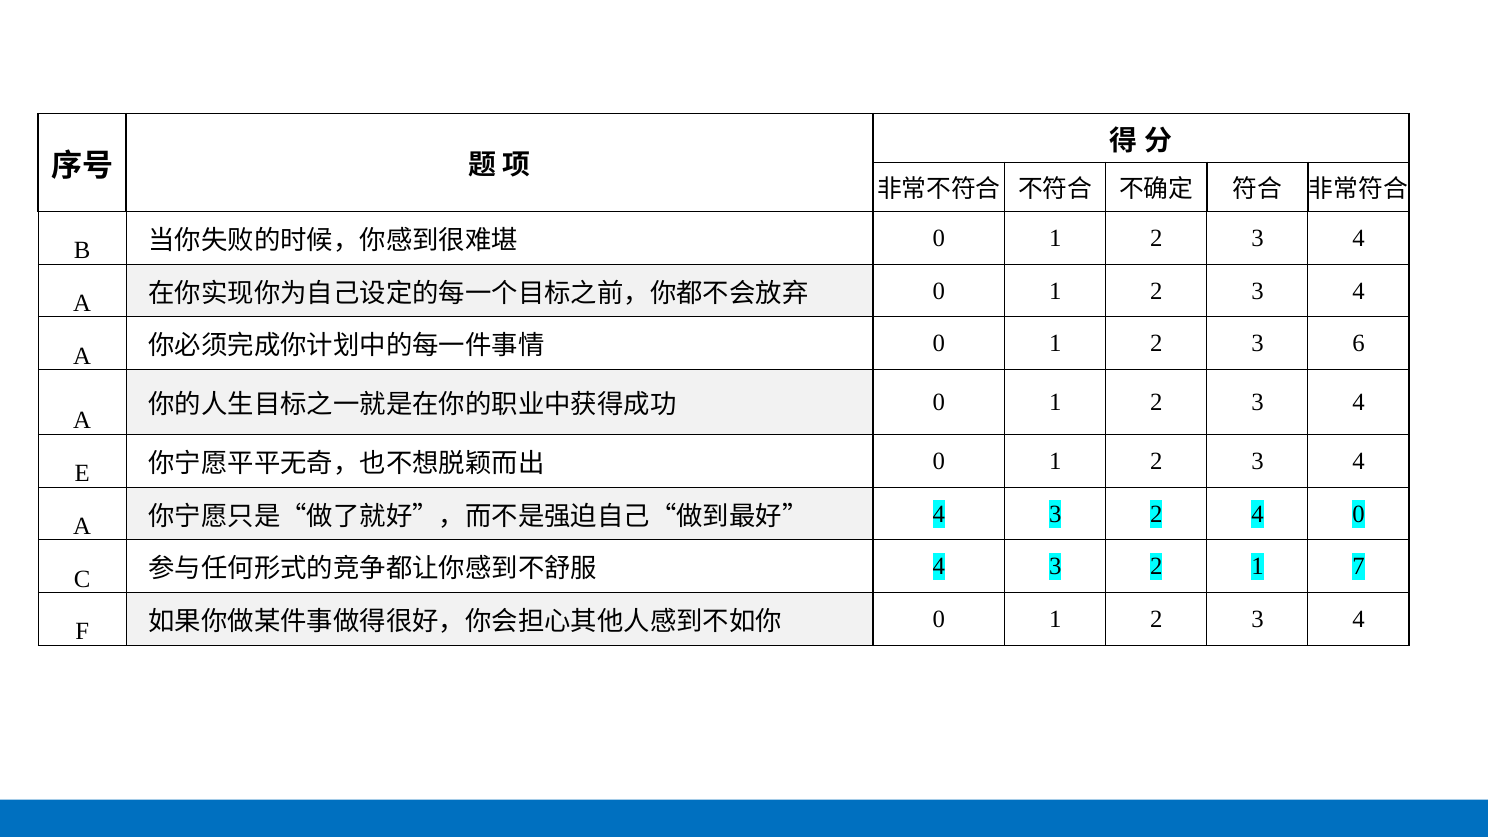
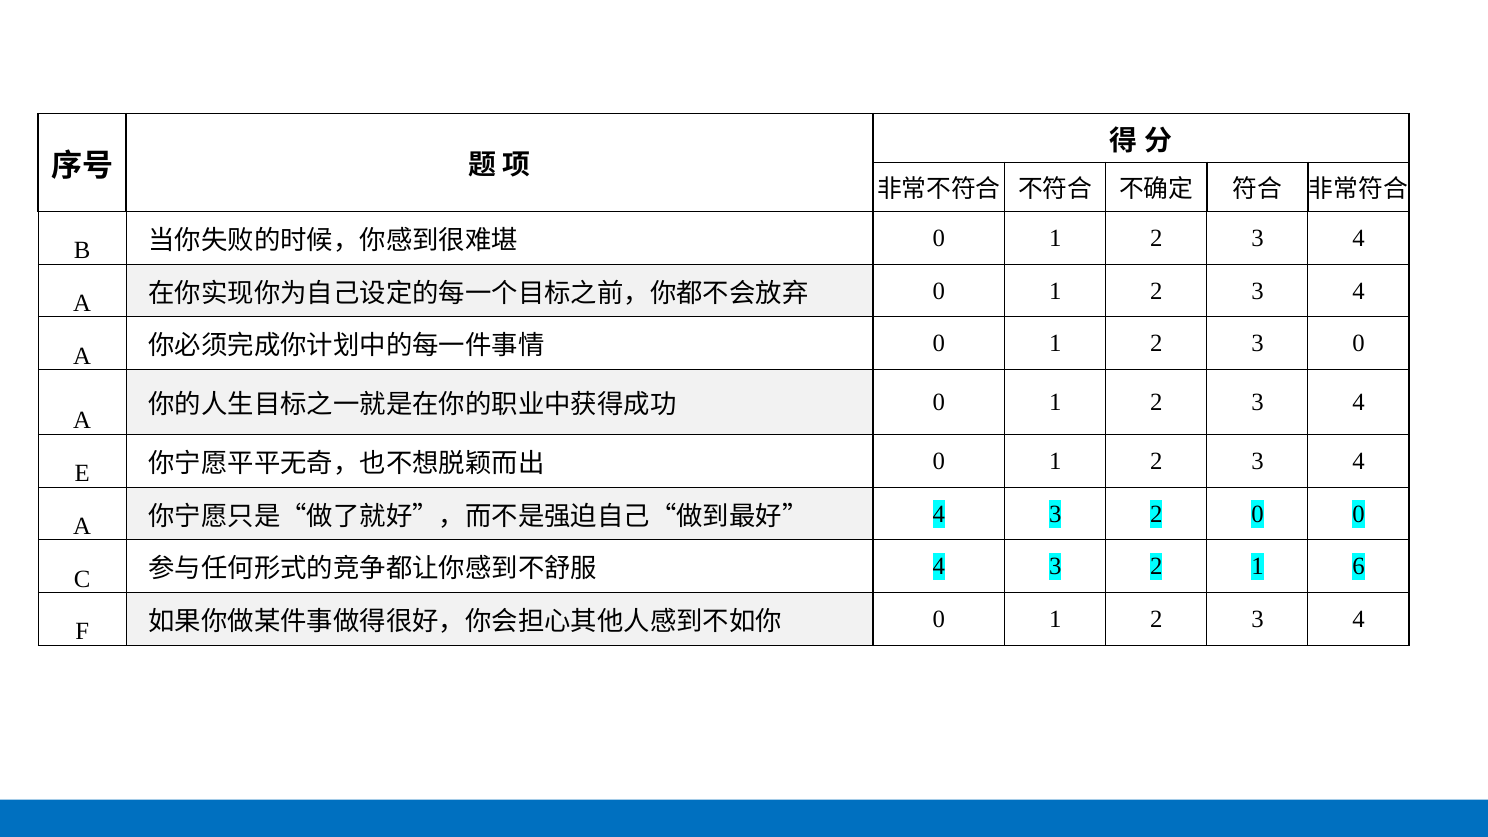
3 6: 6 -> 0 (1359, 344)
2 4: 4 -> 0 (1257, 514)
7: 7 -> 6 (1359, 567)
